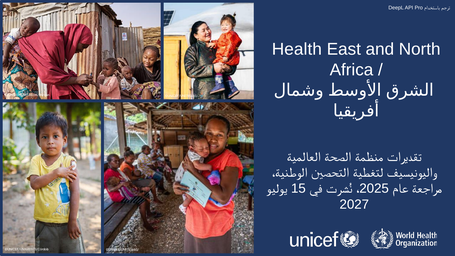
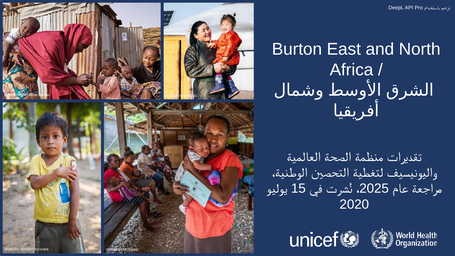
Health: Health -> Burton (297, 49)
2027: 2027 -> 2020 (354, 204)
